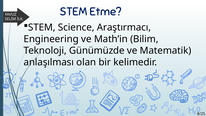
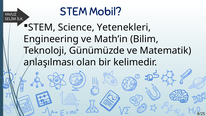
Etme: Etme -> Mobil (105, 12)
Araştırmacı: Araştırmacı -> Yetenekleri (124, 27)
